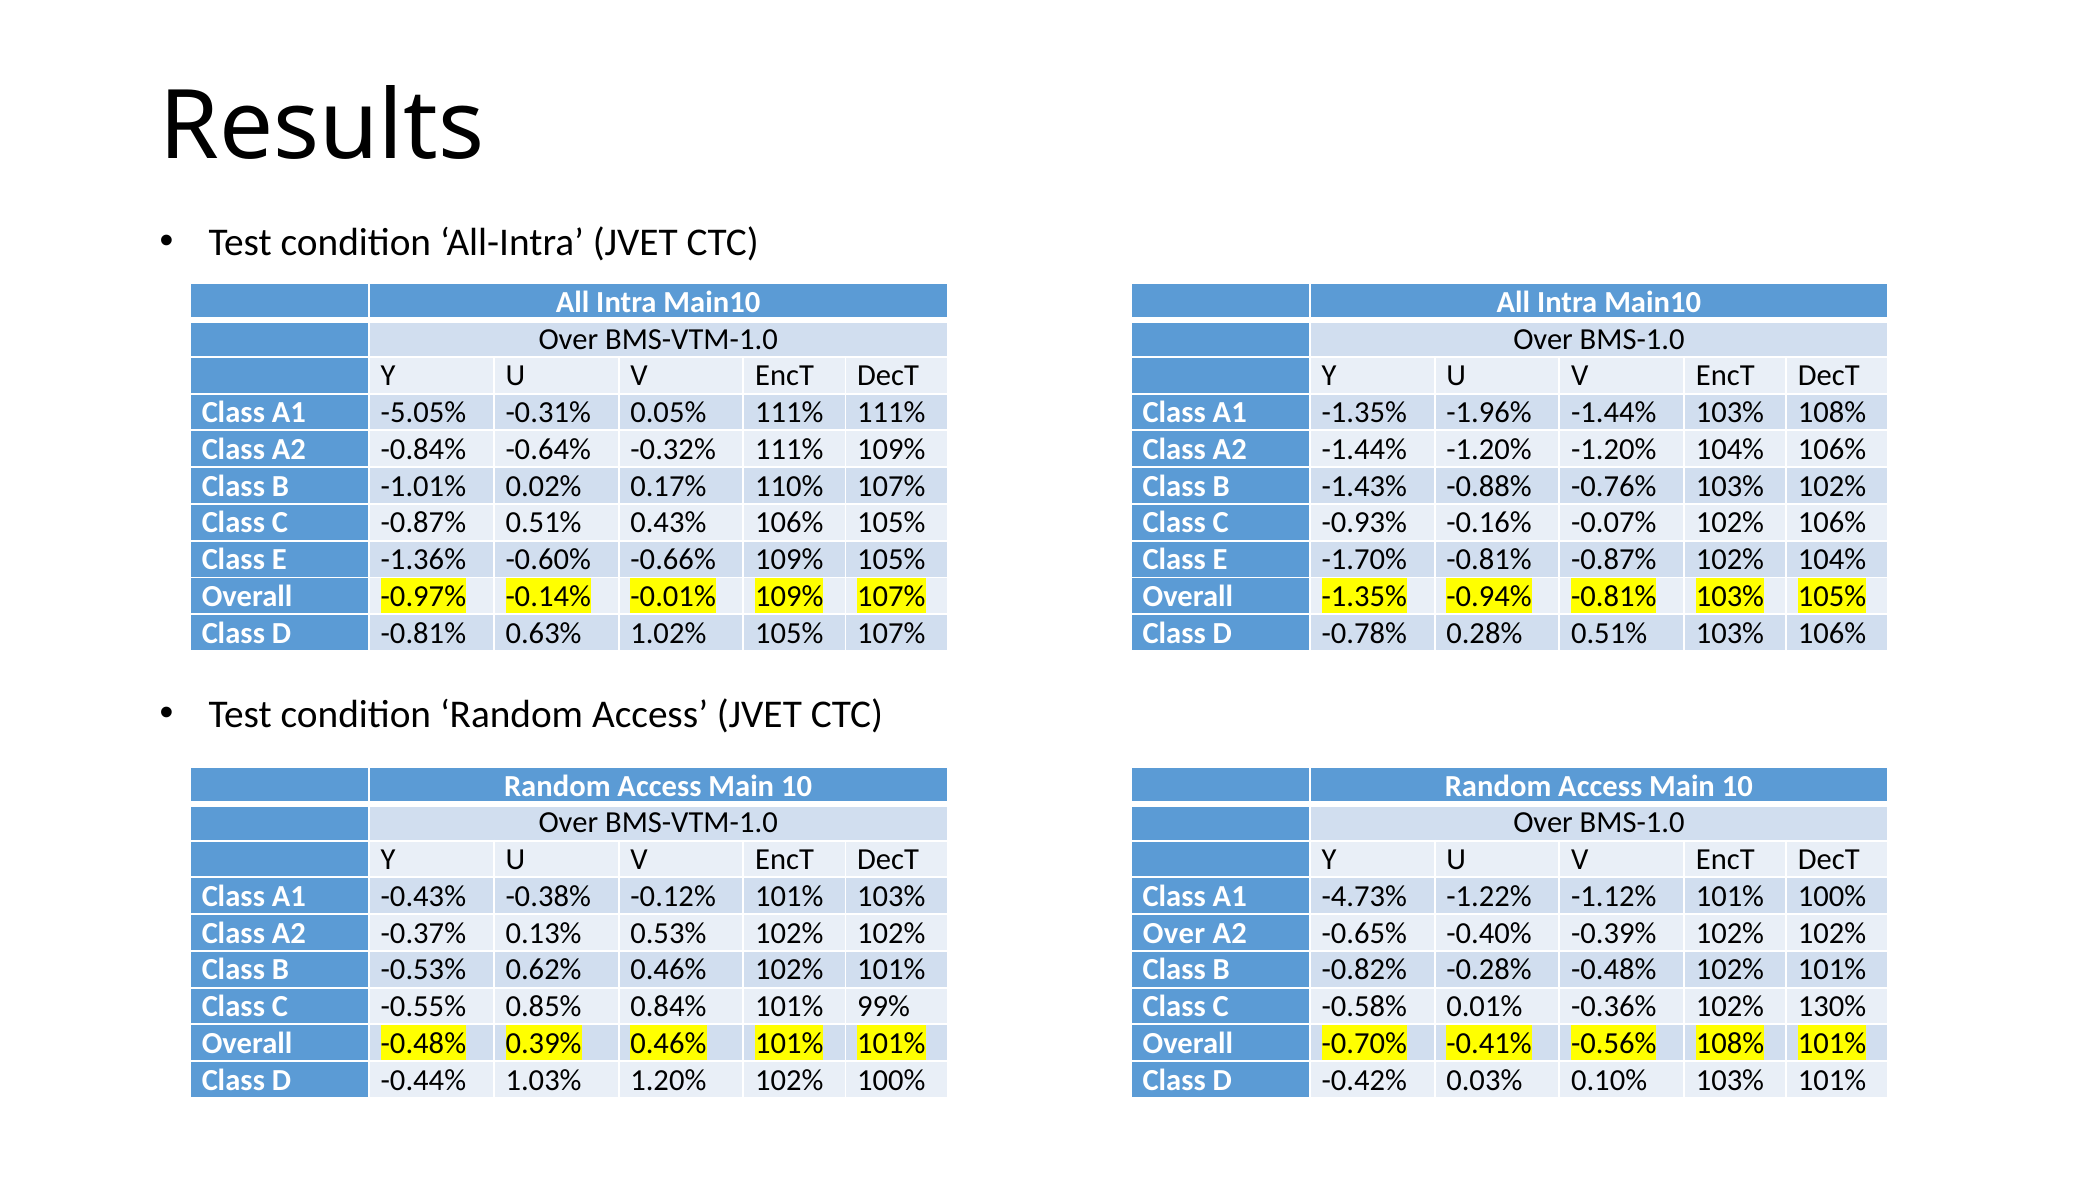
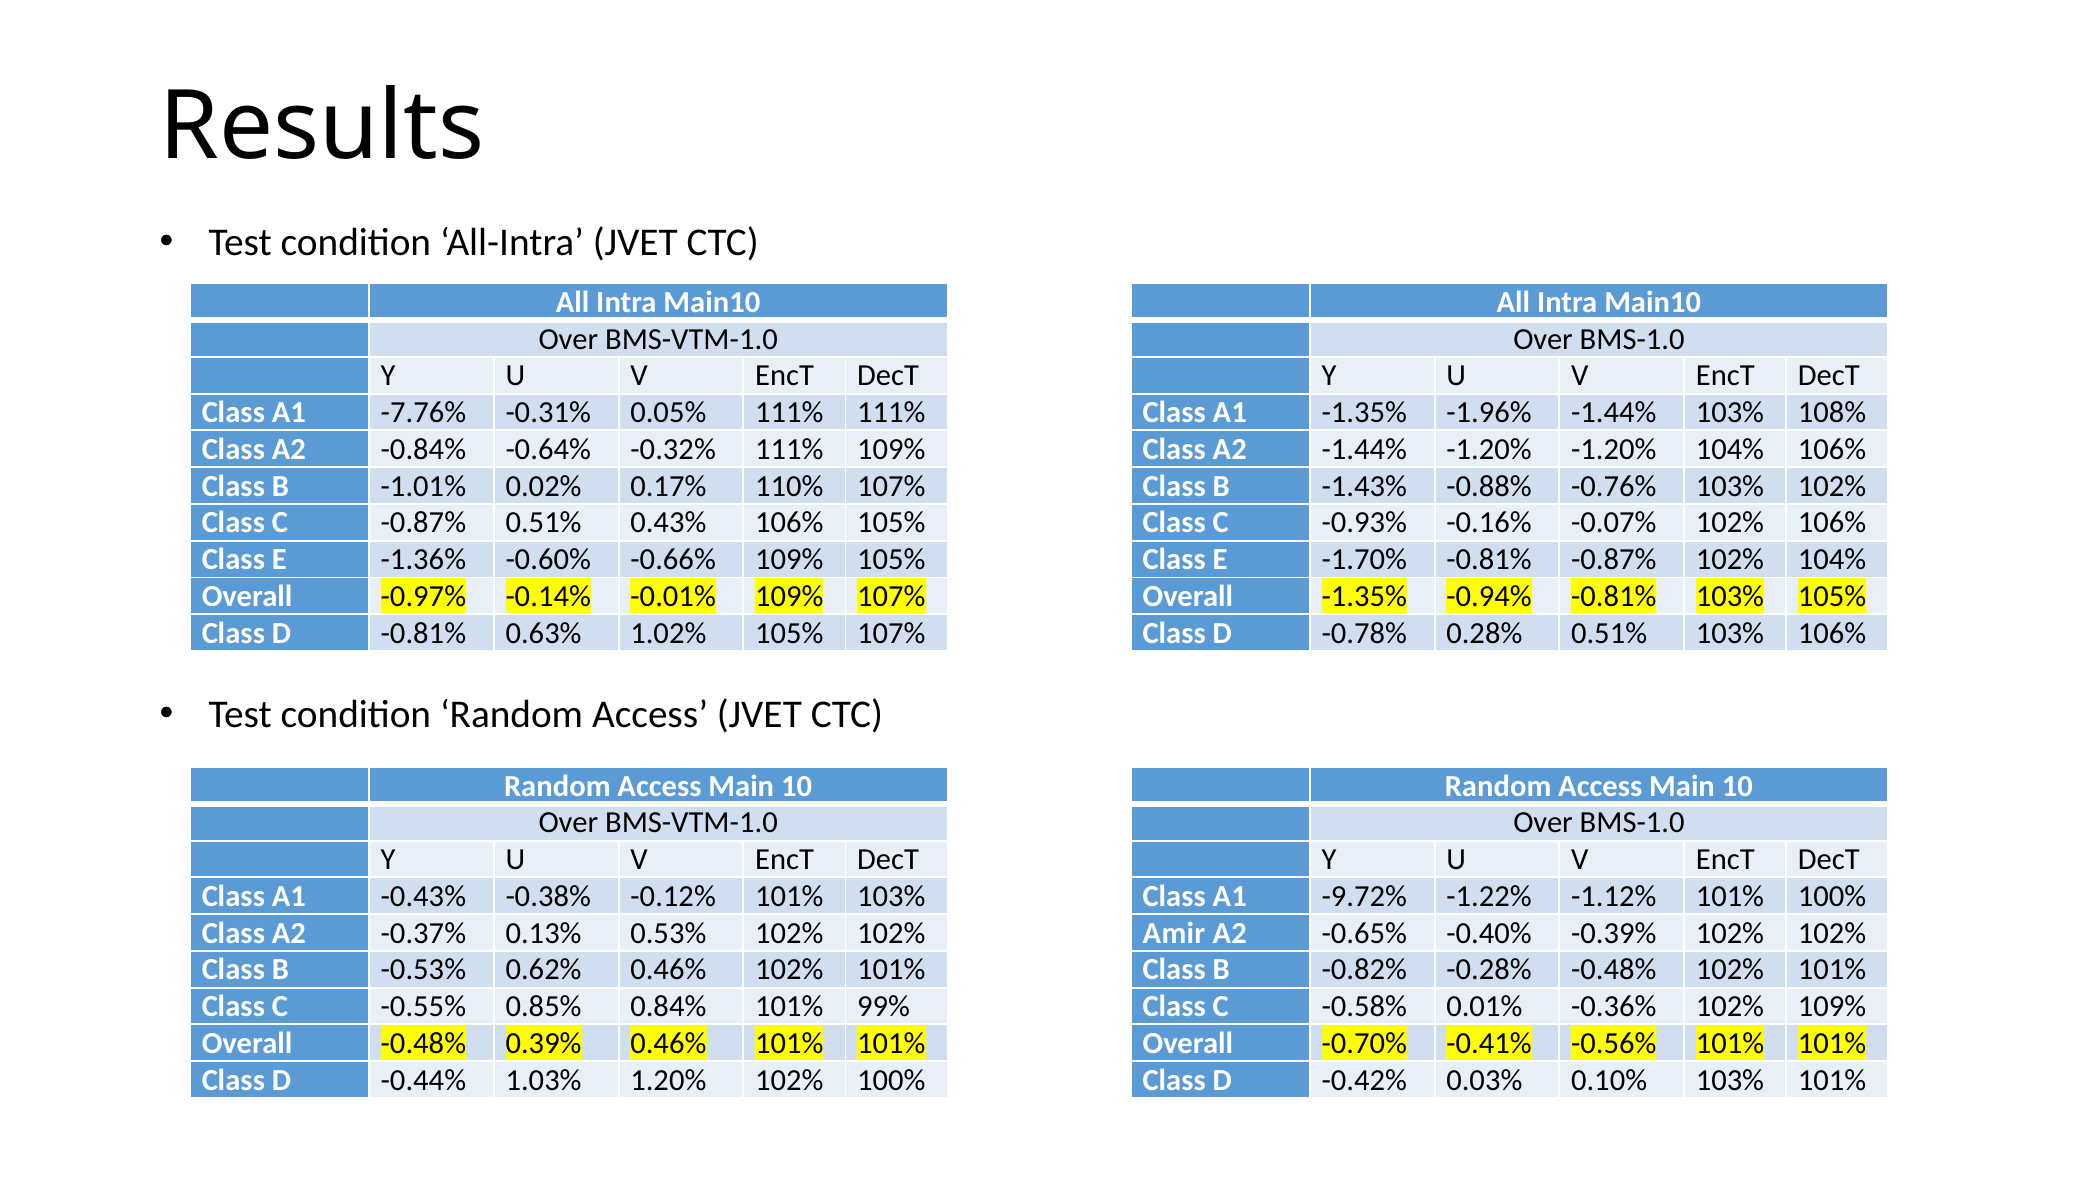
-5.05%: -5.05% -> -7.76% (423, 413)
-4.73%: -4.73% -> -9.72% (1364, 896)
Over: Over -> Amir (1174, 933)
102% 130%: 130% -> 109% (1832, 1007)
-0.56% 108%: 108% -> 101% (1730, 1043)
